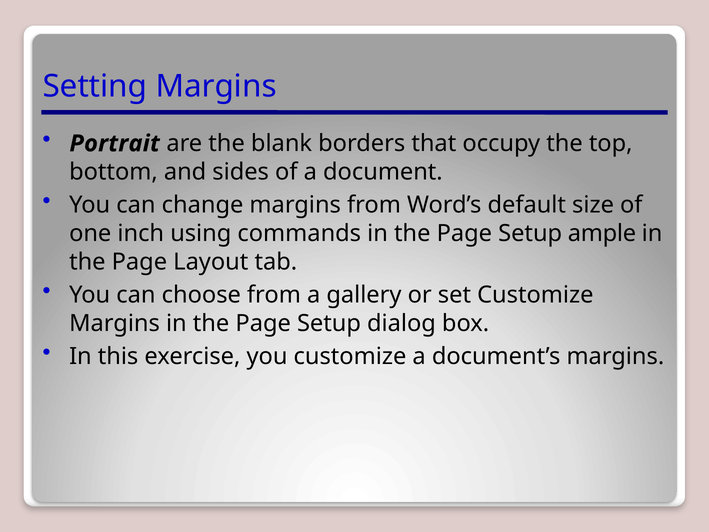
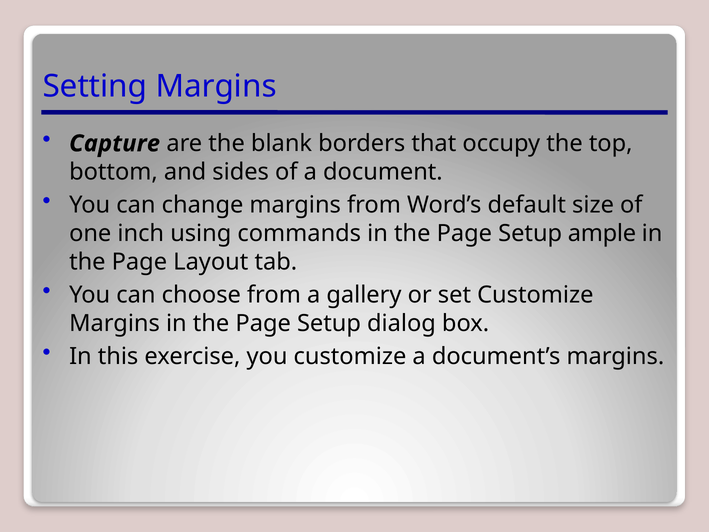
Portrait: Portrait -> Capture (115, 143)
